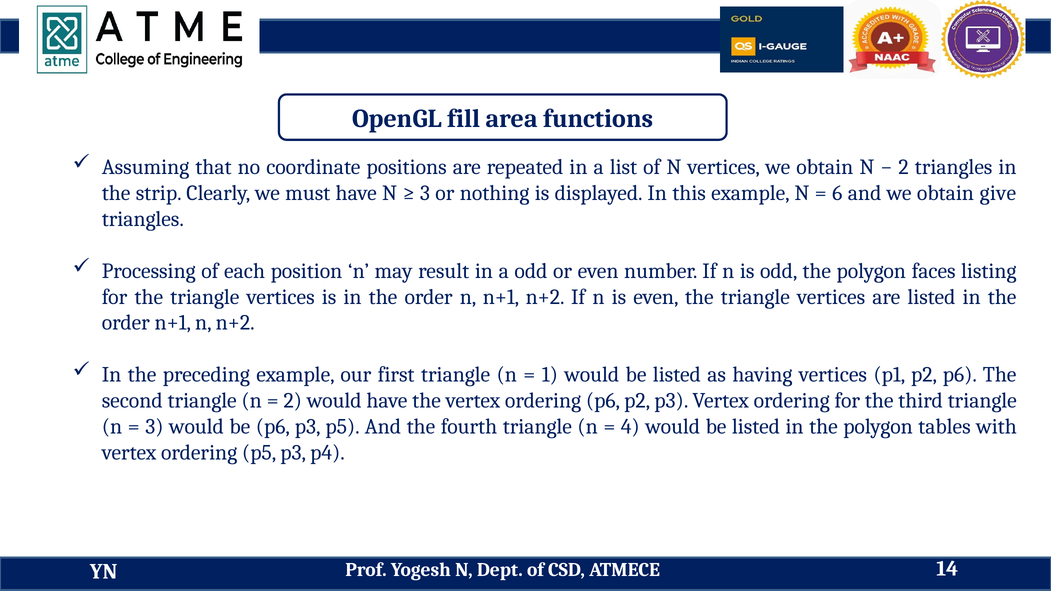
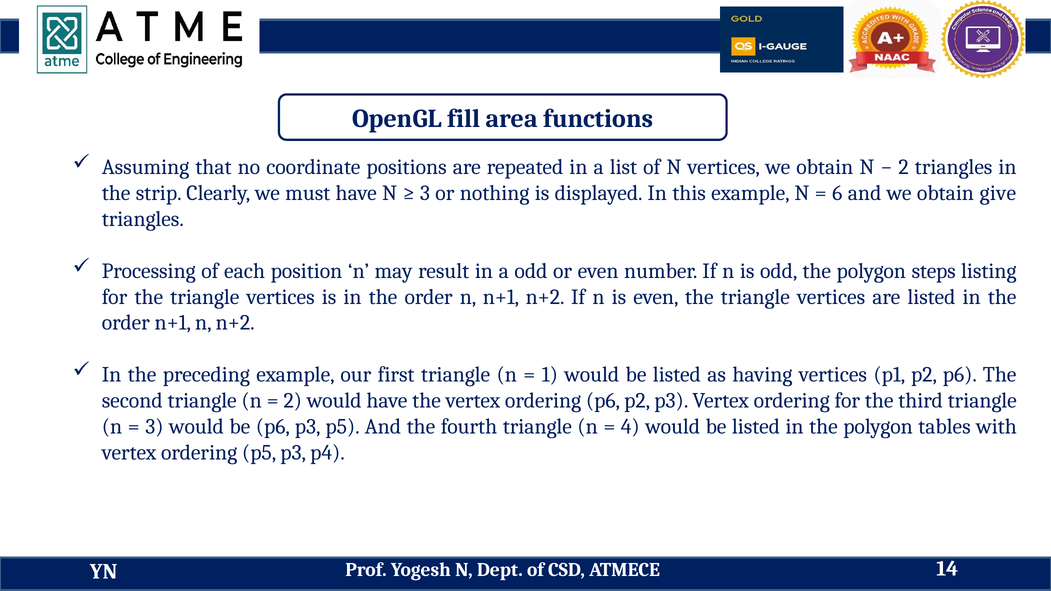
faces: faces -> steps (934, 271)
